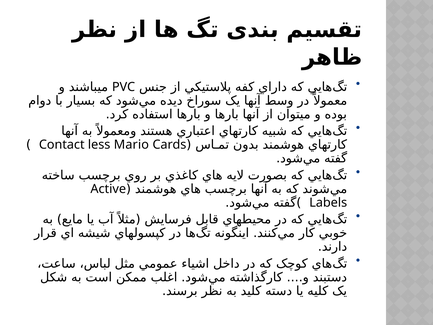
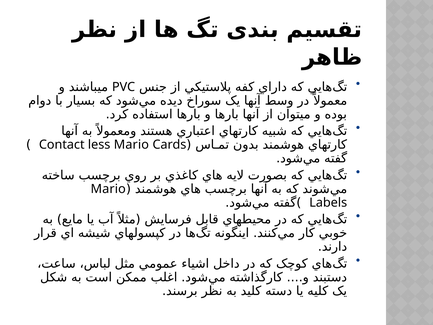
Active: Active -> Mario (108, 189)
